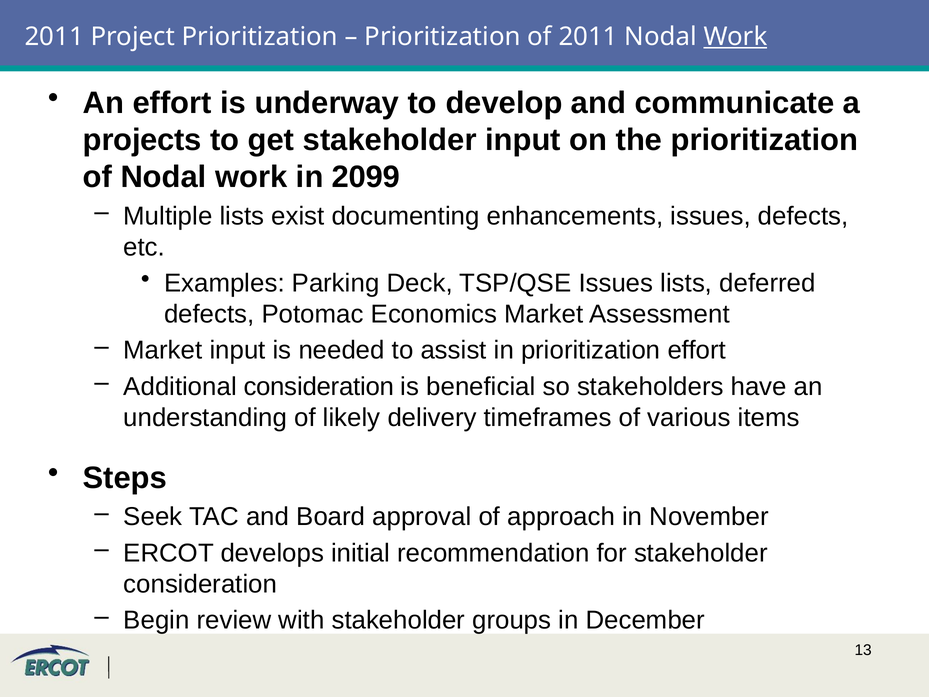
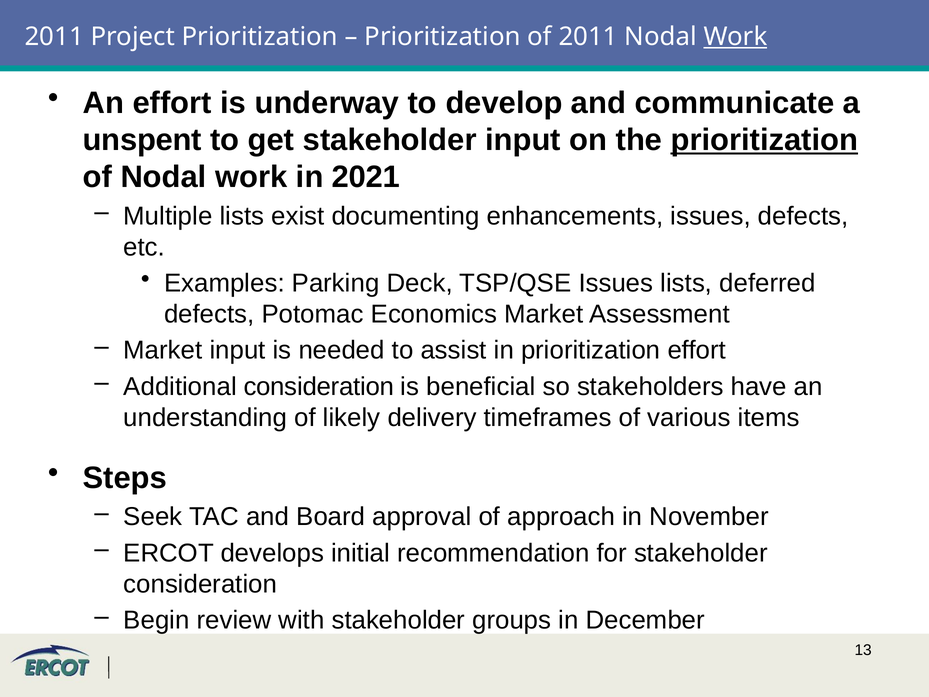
projects: projects -> unspent (142, 140)
prioritization underline: none -> present (764, 140)
2099: 2099 -> 2021 (366, 177)
